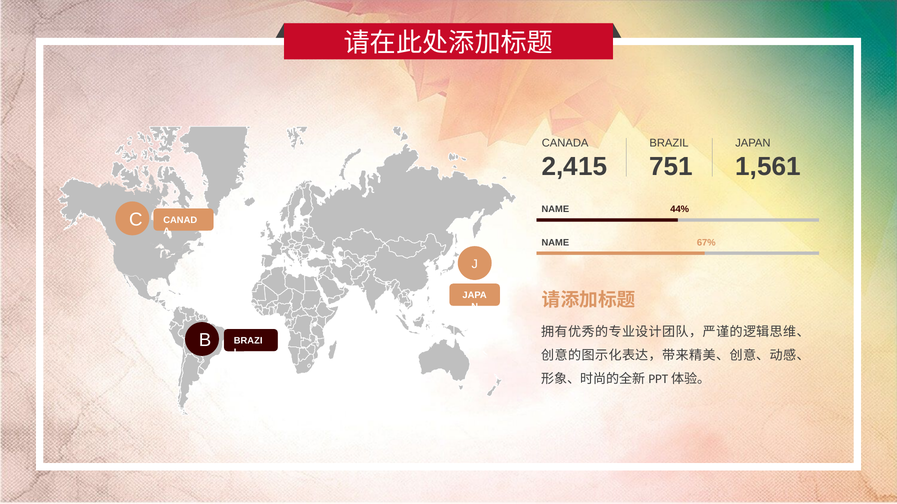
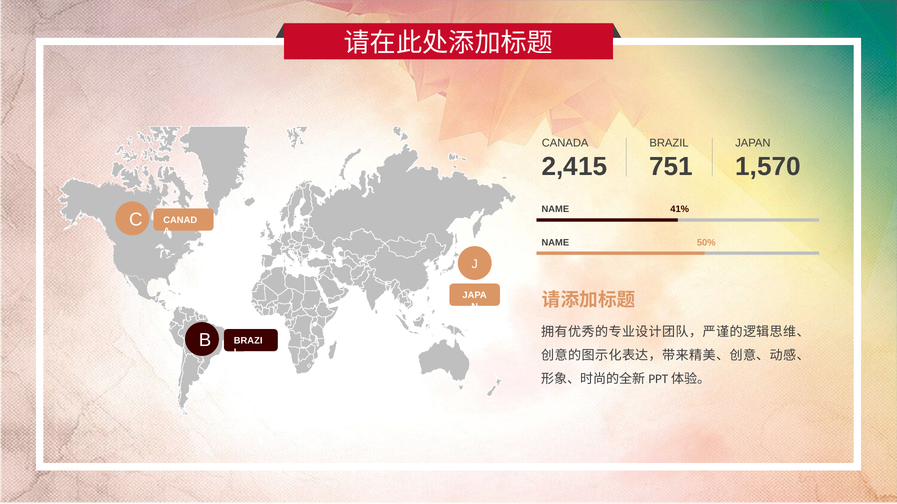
1,561: 1,561 -> 1,570 (768, 167)
44%: 44% -> 41% (680, 210)
67%: 67% -> 50% (706, 243)
